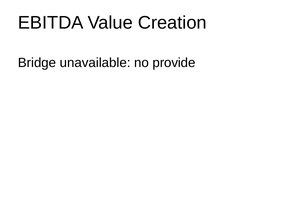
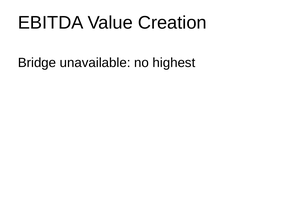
provide: provide -> highest (174, 62)
